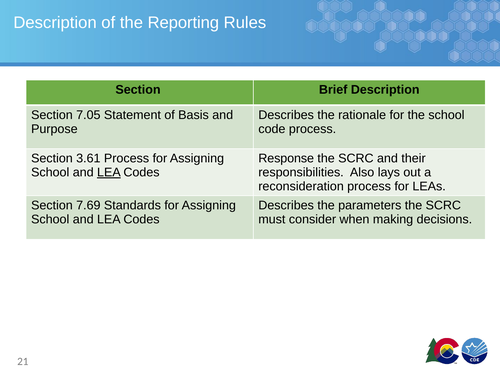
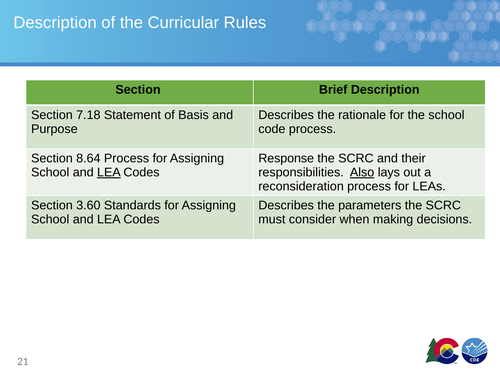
Reporting: Reporting -> Curricular (183, 23)
7.05: 7.05 -> 7.18 (88, 115)
3.61: 3.61 -> 8.64 (88, 158)
Also underline: none -> present (362, 172)
7.69: 7.69 -> 3.60 (88, 205)
